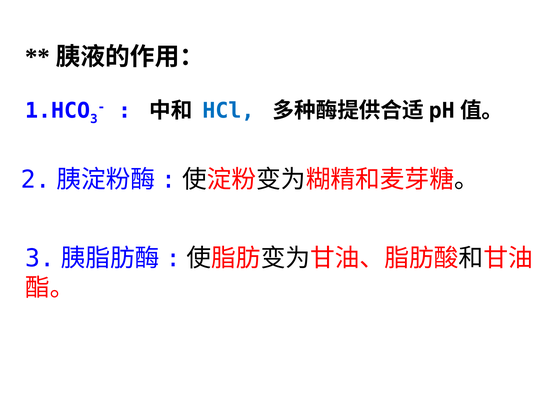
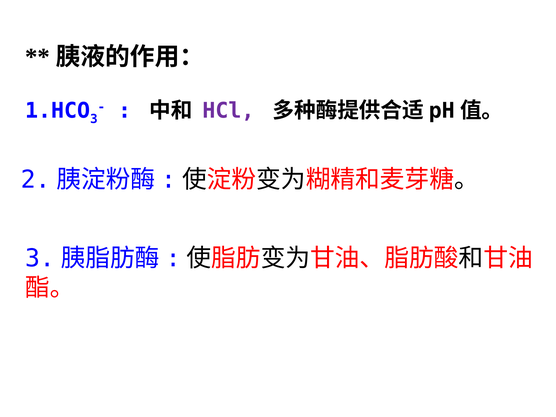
HCl colour: blue -> purple (228, 111)
